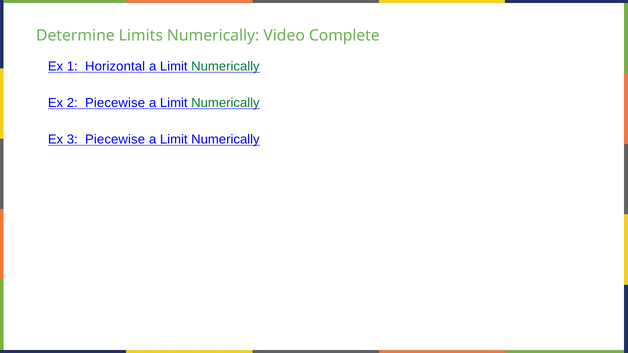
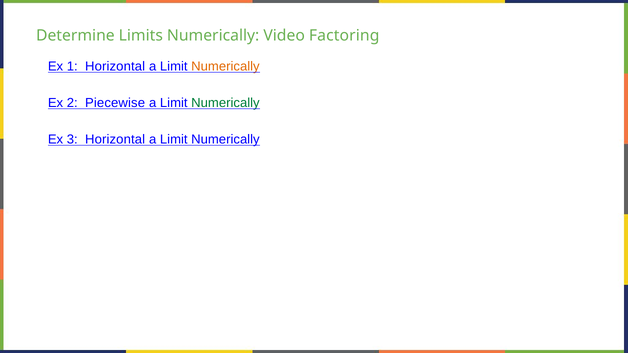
Complete: Complete -> Factoring (344, 36)
Numerically colour: green -> orange (225, 66)
3 Piecewise: Piecewise -> Horizontal (115, 140)
